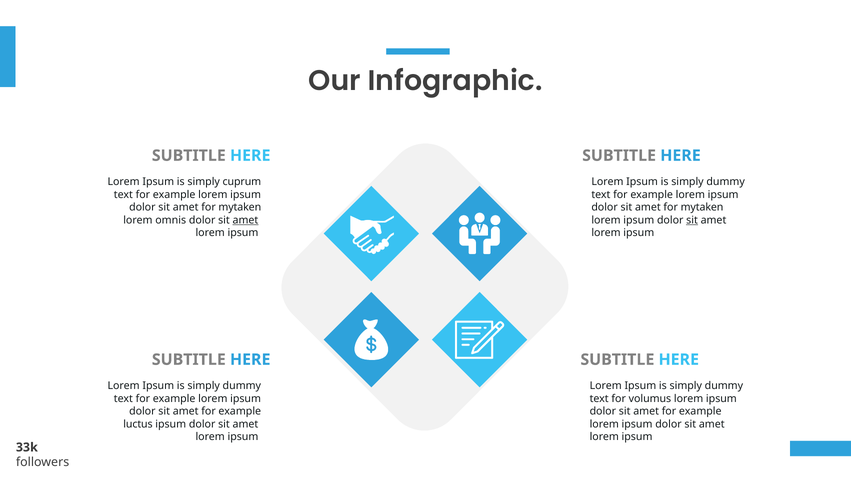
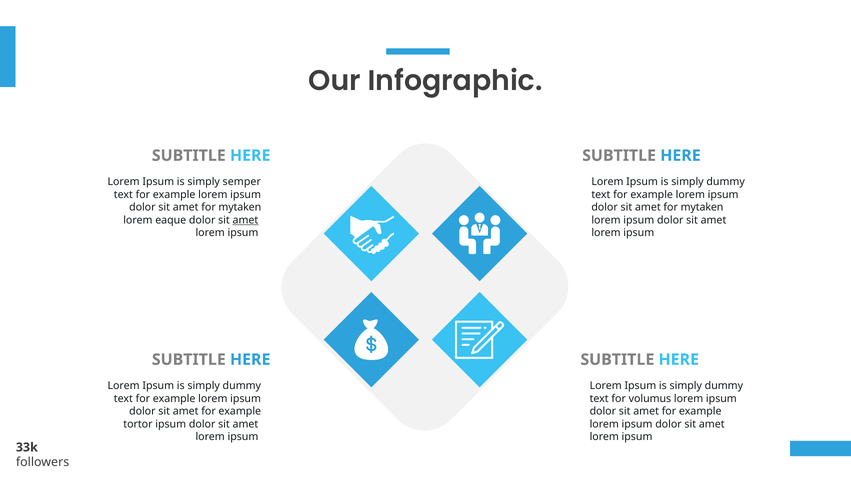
cuprum: cuprum -> semper (242, 182)
omnis: omnis -> eaque (171, 220)
sit underline: present -> none (692, 220)
luctus: luctus -> tortor (138, 424)
